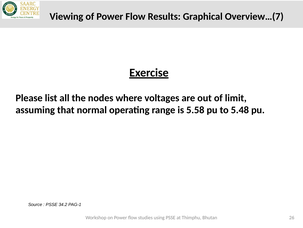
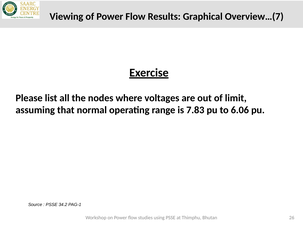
5.58: 5.58 -> 7.83 (195, 110)
5.48: 5.48 -> 6.06 (240, 110)
